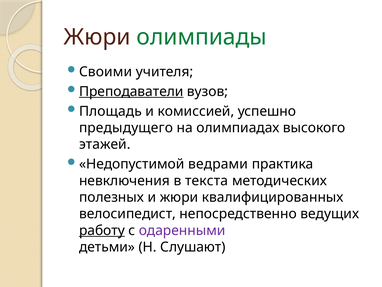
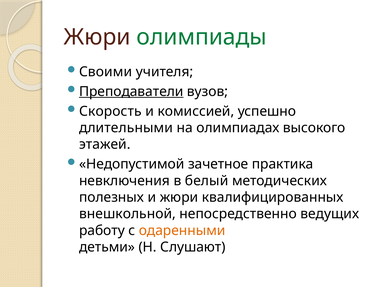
Площадь: Площадь -> Скорость (110, 111)
предыдущего: предыдущего -> длительными (126, 128)
ведрами: ведрами -> зачетное (218, 164)
текста: текста -> белый (207, 180)
велосипедист: велосипедист -> внешкольной (127, 214)
работу underline: present -> none (102, 230)
одаренными colour: purple -> orange (182, 230)
